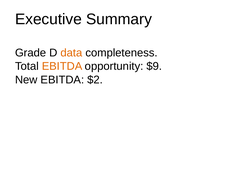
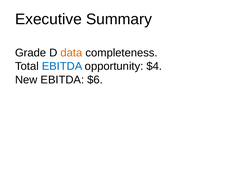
EBITDA colour: orange -> blue (62, 66)
$9: $9 -> $4 (154, 66)
$2: $2 -> $6 (95, 80)
